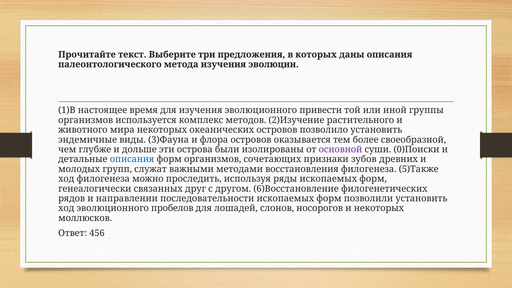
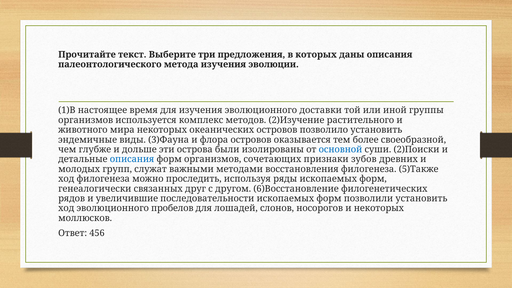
привести: привести -> доставки (321, 110)
основной colour: purple -> blue (340, 149)
0)Поиски: 0)Поиски -> 2)Поиски (416, 149)
направлении: направлении -> увеличившие (127, 198)
